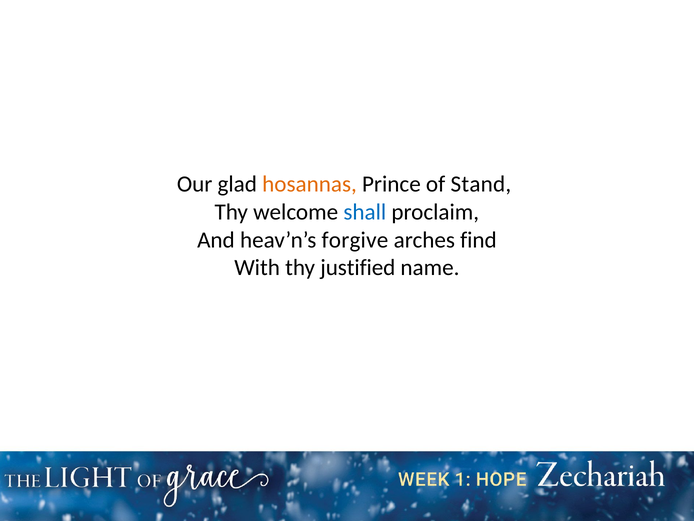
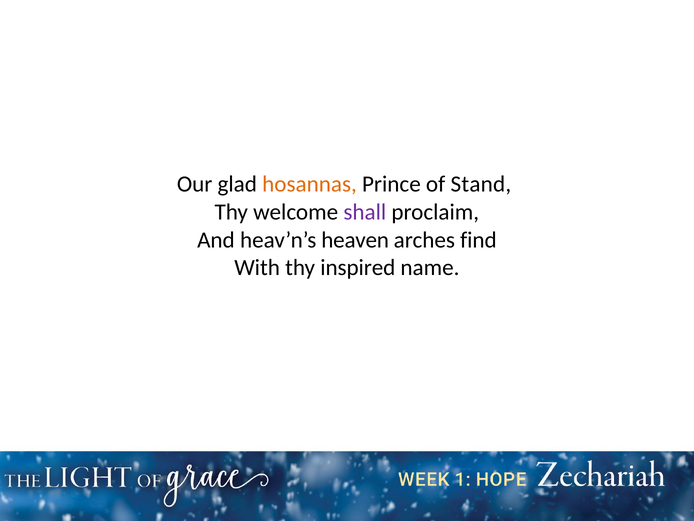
shall colour: blue -> purple (365, 212)
forgive: forgive -> heaven (355, 240)
justified: justified -> inspired (358, 267)
